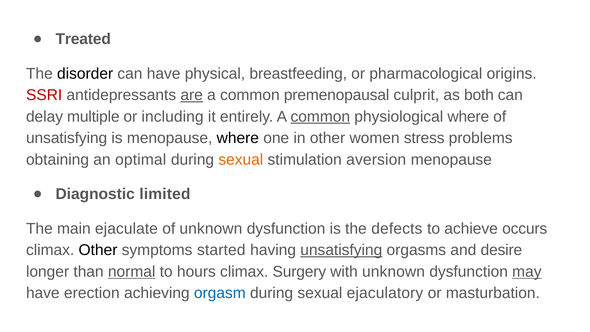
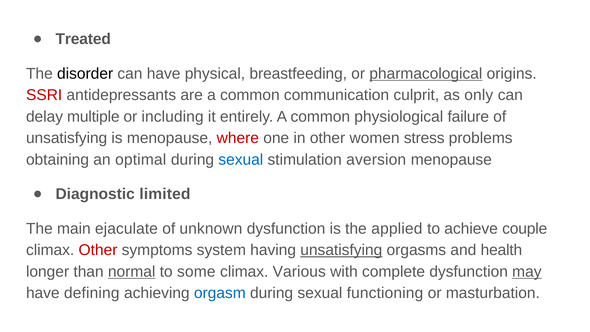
pharmacological underline: none -> present (426, 74)
are underline: present -> none (192, 95)
premenopausal: premenopausal -> communication (337, 95)
both: both -> only (479, 95)
common underline: present -> none (320, 117)
physiological where: where -> failure (468, 117)
where colour: black -> red (238, 138)
sexual colour: orange -> blue (241, 159)
defects: defects -> applied (397, 229)
occurs: occurs -> couple (525, 229)
Other colour: black -> red (98, 250)
started: started -> system (221, 250)
desire: desire -> health (501, 250)
hours: hours -> some (196, 272)
Surgery: Surgery -> Various (299, 272)
with unknown: unknown -> complete (394, 272)
erection: erection -> defining (92, 293)
ejaculatory: ejaculatory -> functioning (385, 293)
